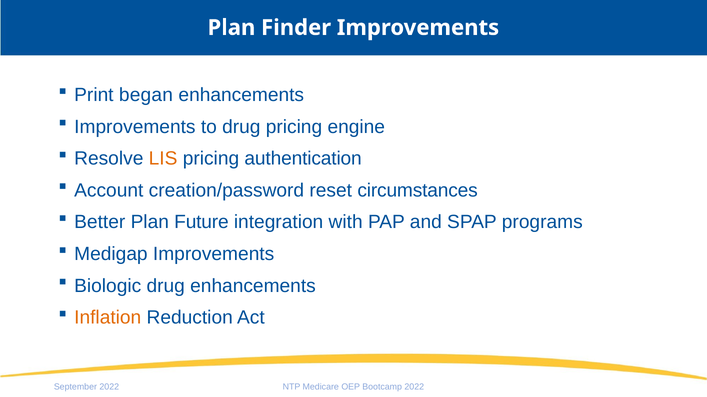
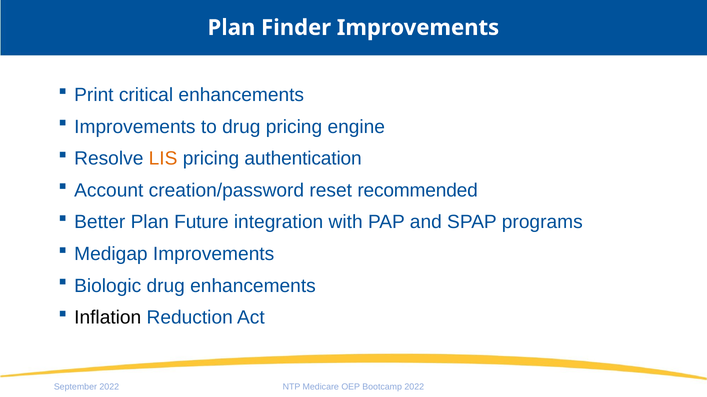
began: began -> critical (146, 95)
circumstances: circumstances -> recommended (418, 191)
Inflation colour: orange -> black (108, 318)
